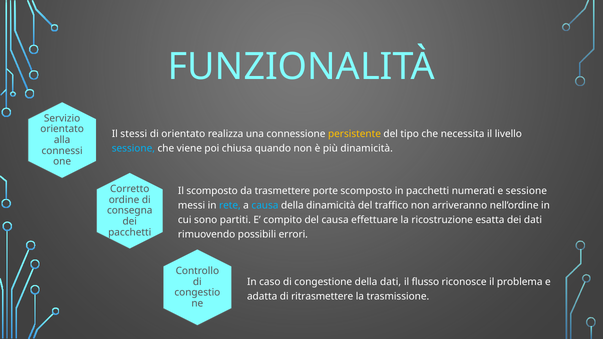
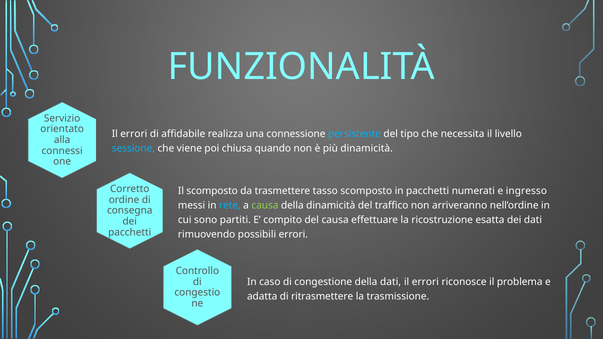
stessi: stessi -> errori (134, 134)
di orientato: orientato -> affidabile (183, 134)
persistente colour: yellow -> light blue (354, 134)
porte: porte -> tasso (325, 191)
e sessione: sessione -> ingresso (526, 191)
causa colour: light blue -> light green (265, 205)
flusso: flusso -> errori (425, 282)
